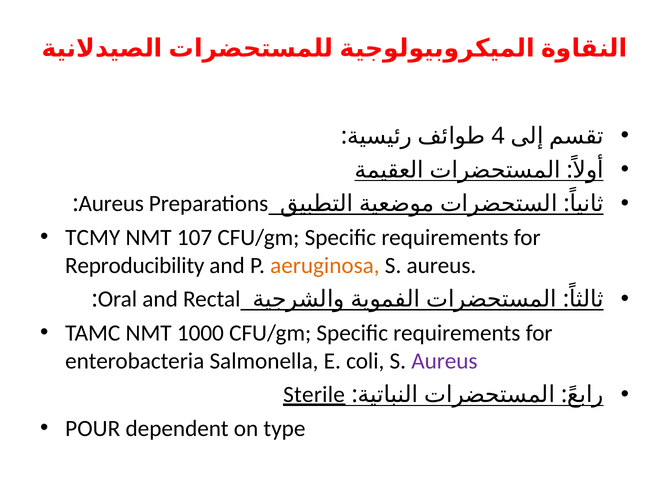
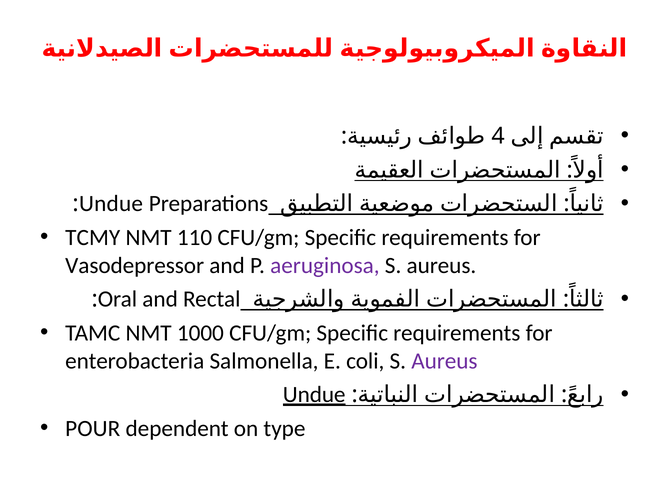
Aureus: Aureus -> Undue (111, 204)
107: 107 -> 110 (195, 237)
Reproducibility: Reproducibility -> Vasodepressor (135, 265)
aeruginosa colour: orange -> purple (325, 265)
Sterile: Sterile -> Undue (314, 395)
